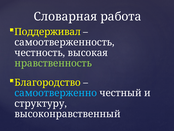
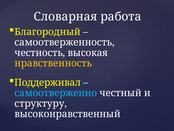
Поддерживал: Поддерживал -> Благородный (48, 32)
нравственность colour: light green -> yellow (53, 63)
Благородство: Благородство -> Поддерживал (48, 82)
